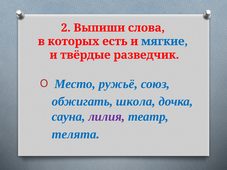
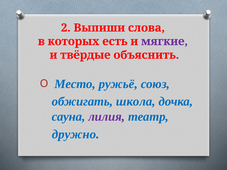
мягкие colour: blue -> purple (164, 41)
разведчик: разведчик -> объяснить (146, 55)
телята: телята -> дружно (76, 134)
